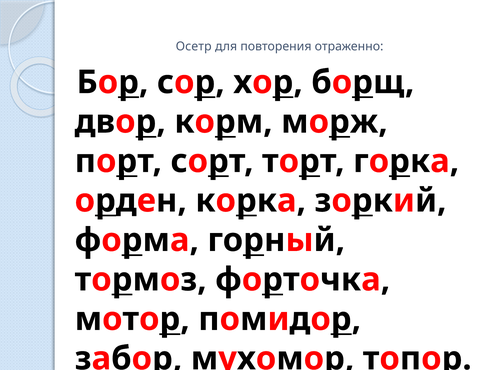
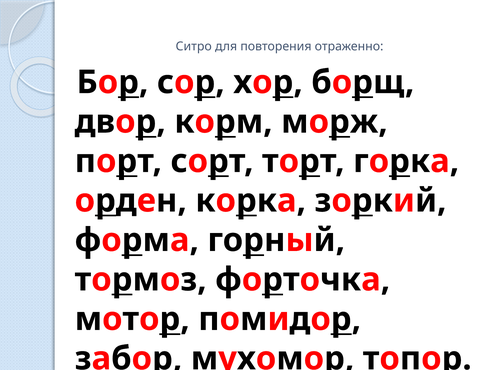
Осетр: Осетр -> Ситро (194, 46)
